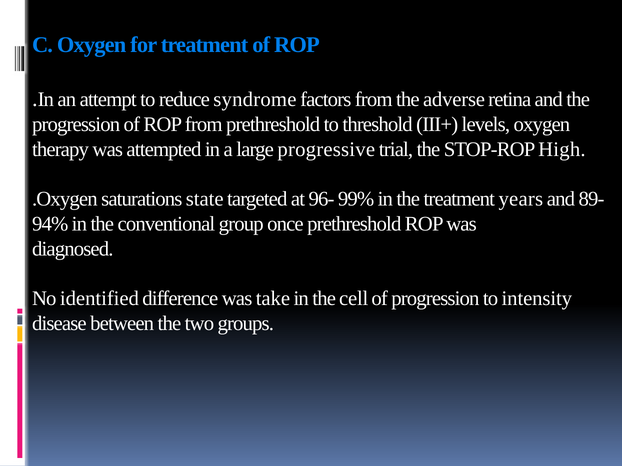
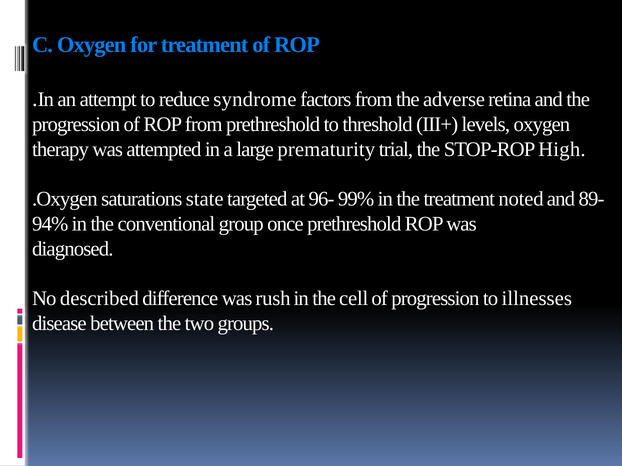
progressive: progressive -> prematurity (326, 150)
years: years -> noted (521, 199)
identified: identified -> described (99, 299)
take: take -> rush (273, 299)
intensity: intensity -> illnesses (537, 299)
